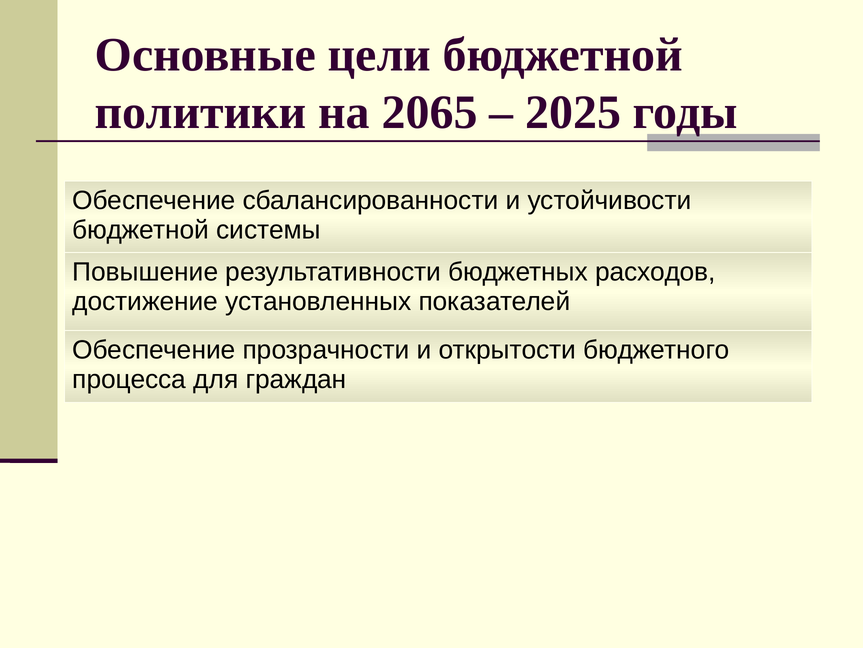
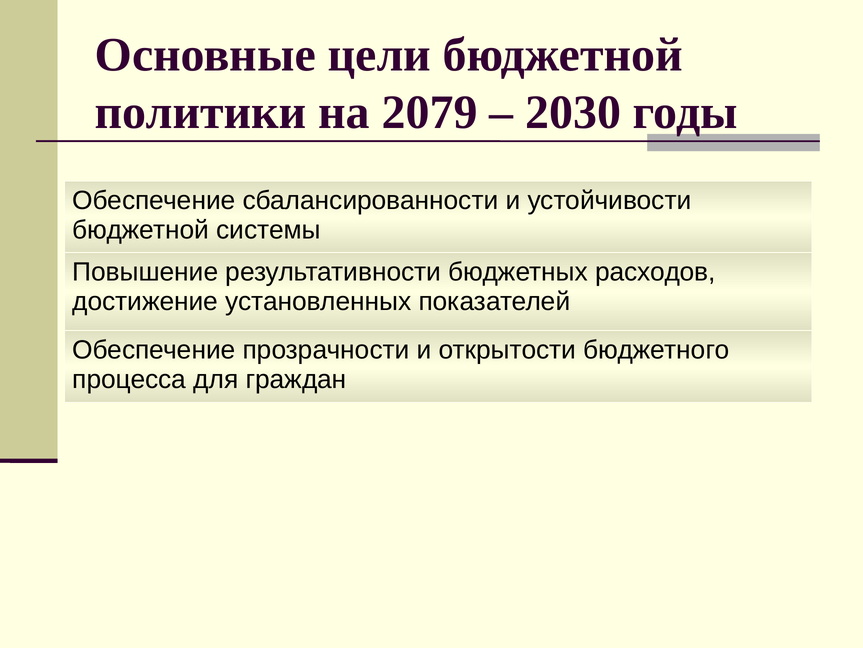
2065: 2065 -> 2079 (430, 112)
2025: 2025 -> 2030 (573, 112)
